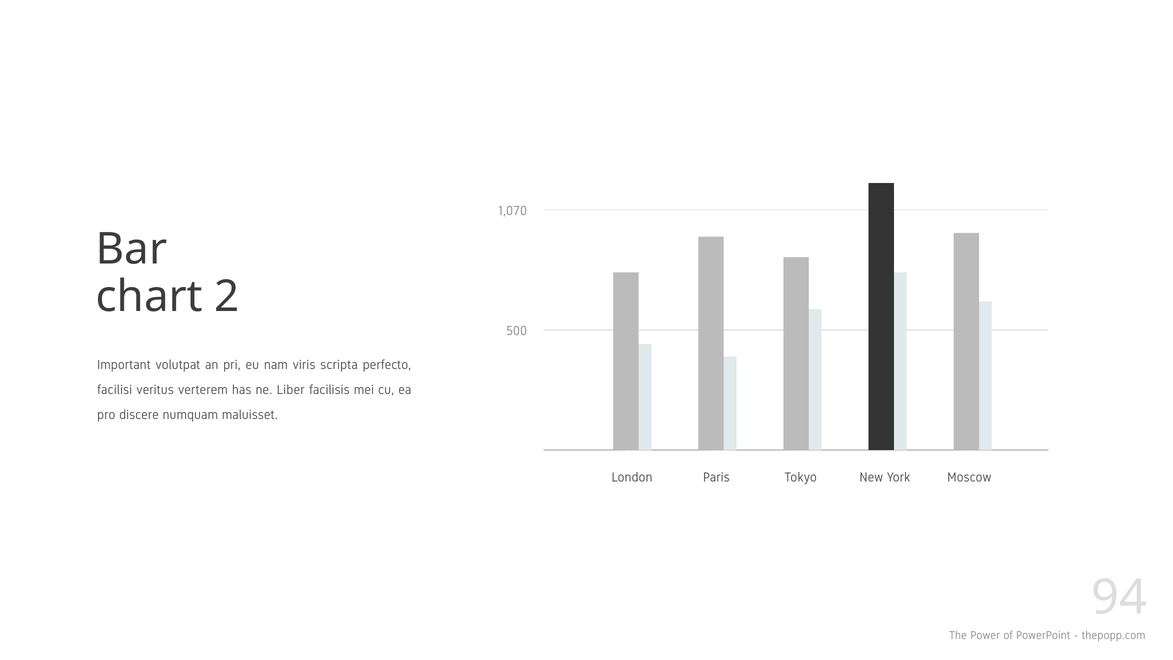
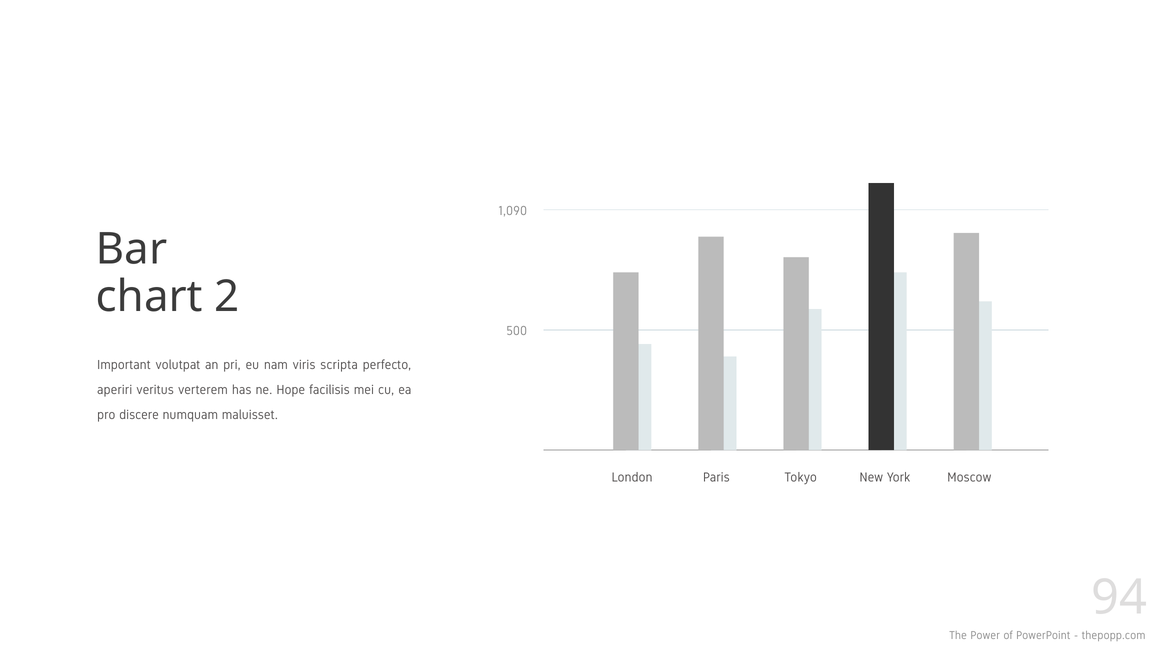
1,070: 1,070 -> 1,090 (513, 211)
facilisi: facilisi -> aperiri (115, 390)
Liber: Liber -> Hope (291, 390)
